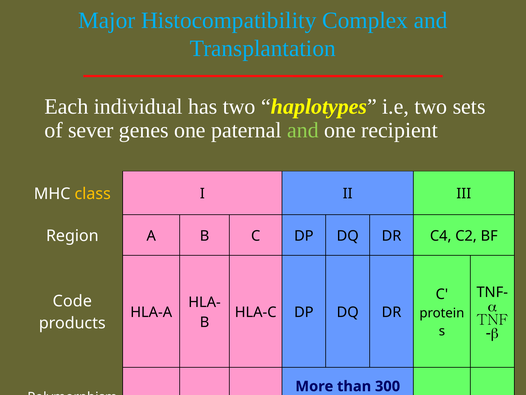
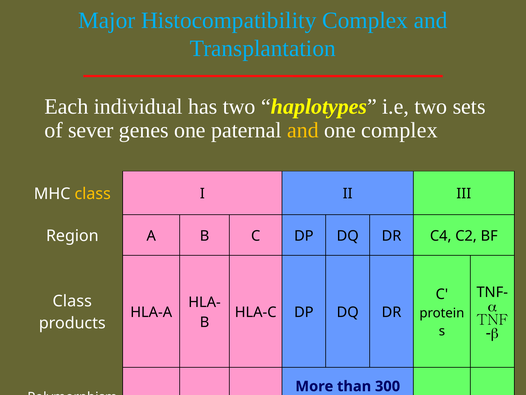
and colour: light green -> yellow (303, 130)
one recipient: recipient -> complex (399, 130)
Code: Code -> Class (72, 301)
